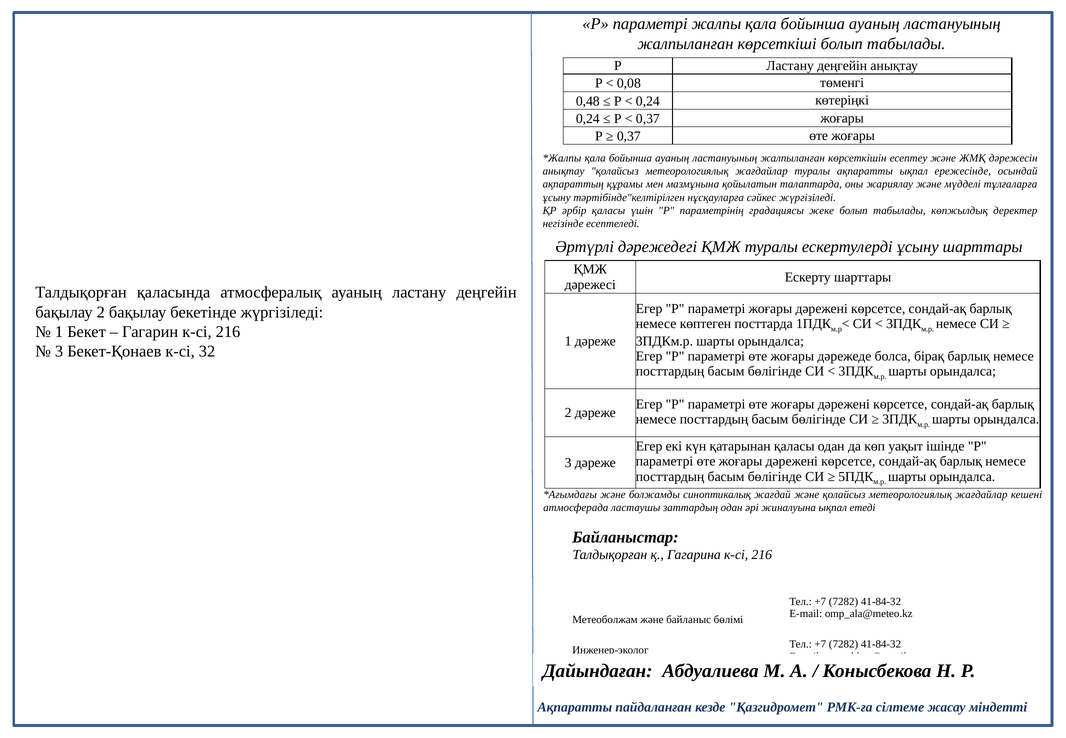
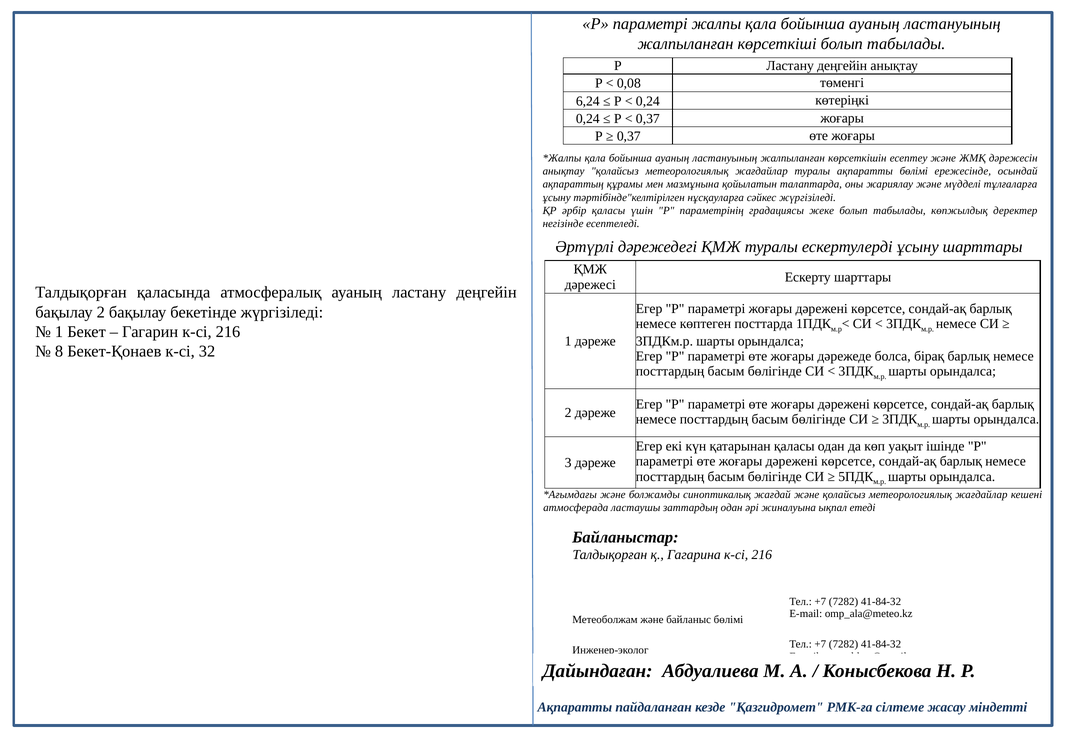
0,48: 0,48 -> 6,24 (588, 101)
ақпаратты ықпал: ықпал -> бөлімі (914, 171)
3: 3 -> 8 (59, 352)
